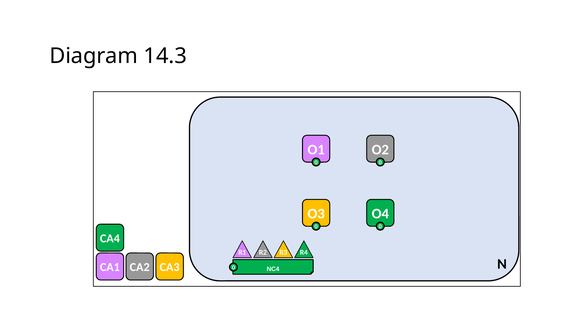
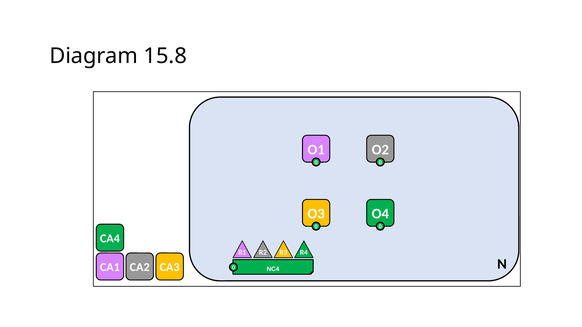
14.3: 14.3 -> 15.8 (165, 56)
